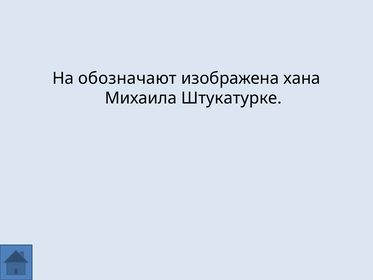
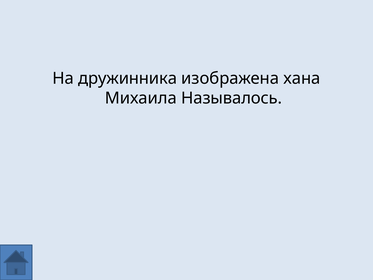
обозначают: обозначают -> дружинника (128, 78)
Штукатурке: Штукатурке -> Называлось (232, 98)
